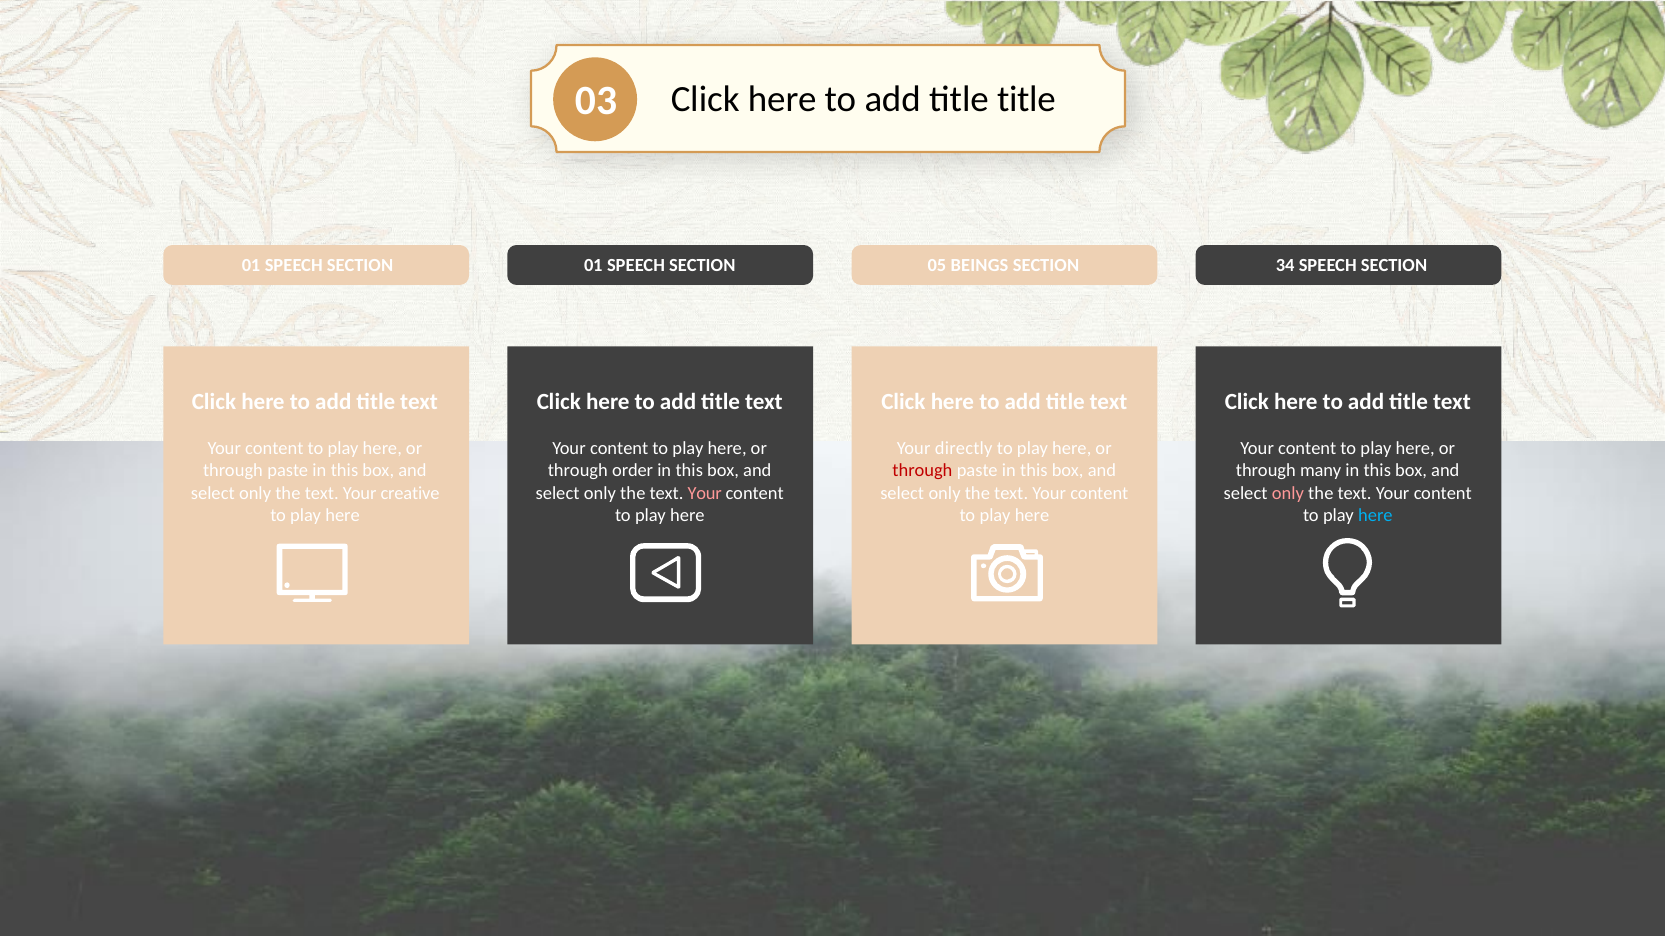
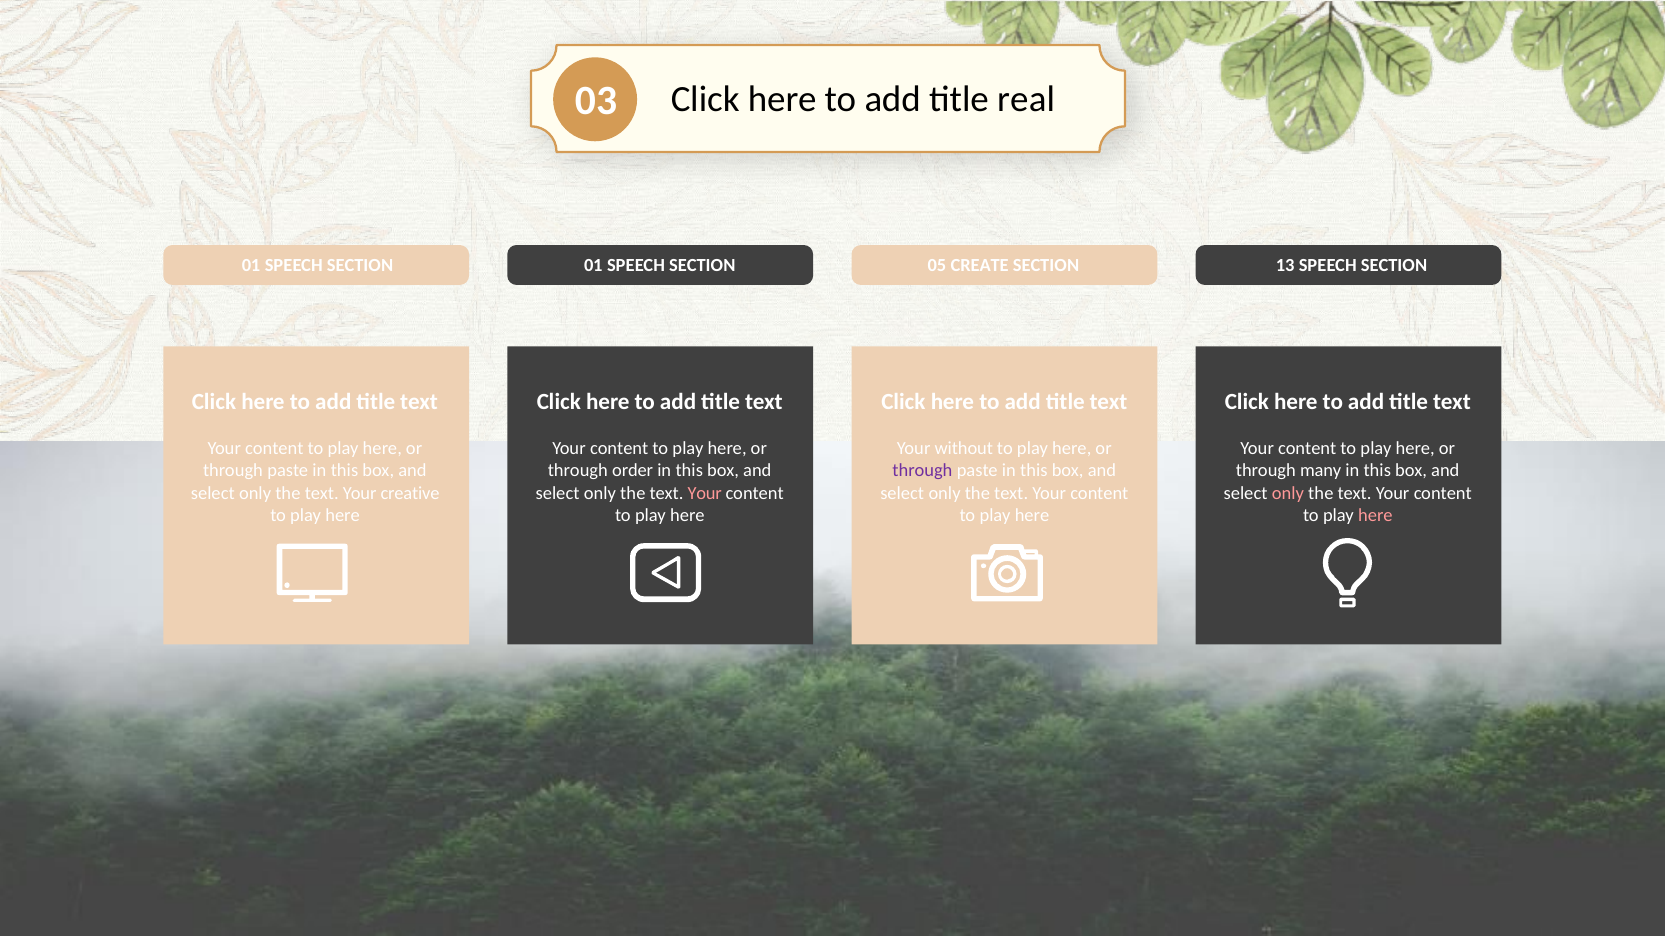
title title: title -> real (1026, 99)
BEINGS: BEINGS -> CREATE (980, 266)
34: 34 -> 13 (1285, 266)
directly: directly -> without (964, 449)
through colour: red -> purple (922, 471)
here colour: light blue -> pink (1375, 515)
